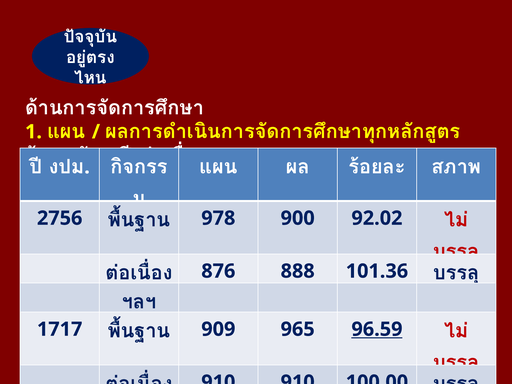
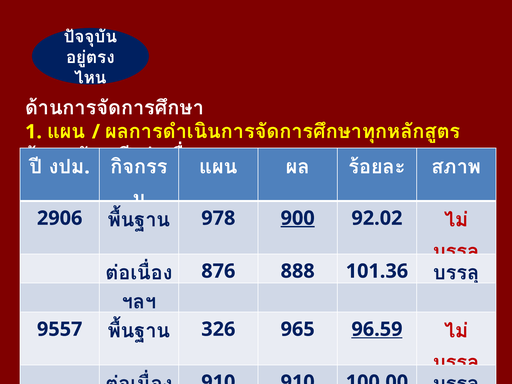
2756: 2756 -> 2906 (60, 218)
900 underline: none -> present (298, 218)
1717: 1717 -> 9557 (60, 329)
909: 909 -> 326 (218, 329)
